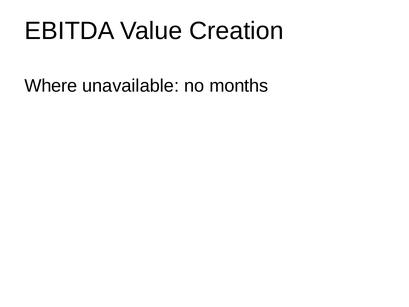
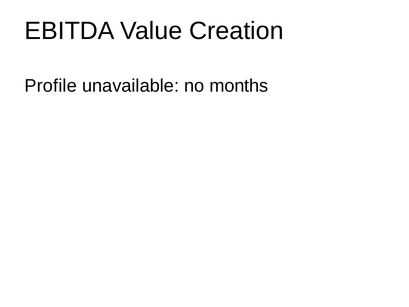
Where: Where -> Profile (51, 86)
